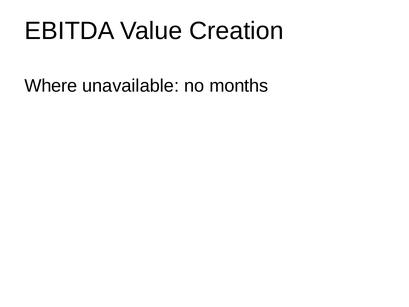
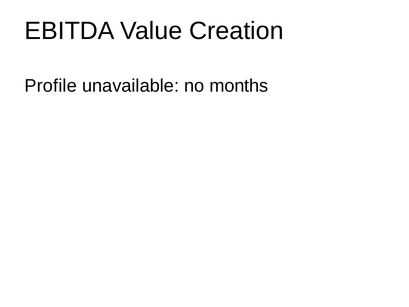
Where: Where -> Profile (51, 86)
